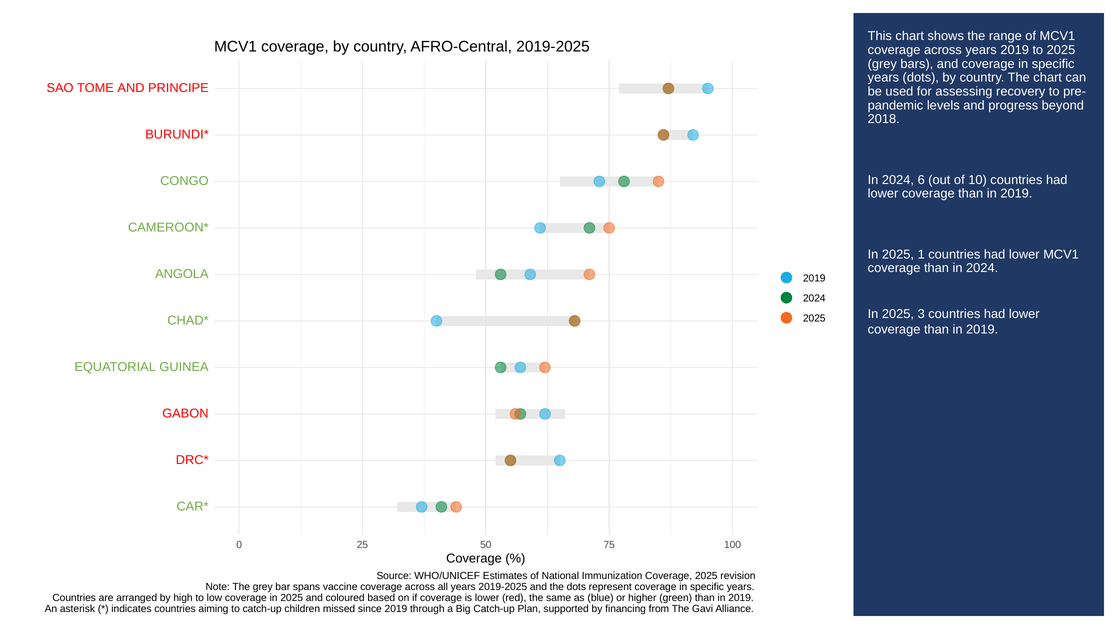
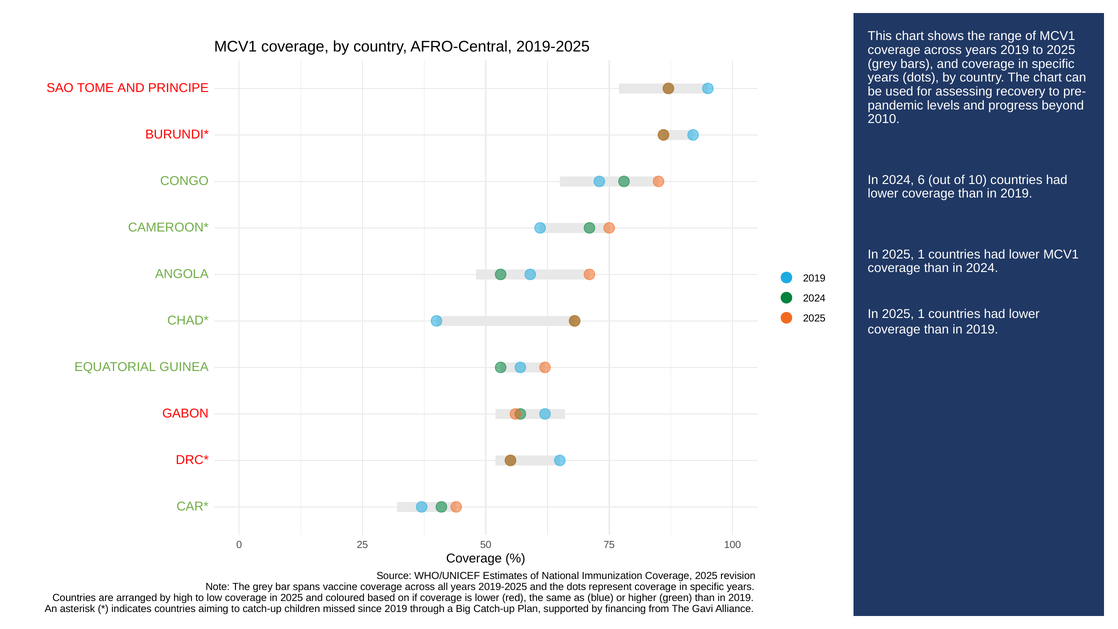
2018: 2018 -> 2010 (884, 119)
3: 3 -> 1 (921, 314)
